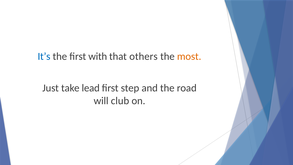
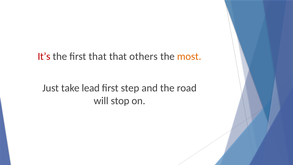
It’s colour: blue -> red (44, 56)
first with: with -> that (98, 56)
club: club -> stop (120, 101)
